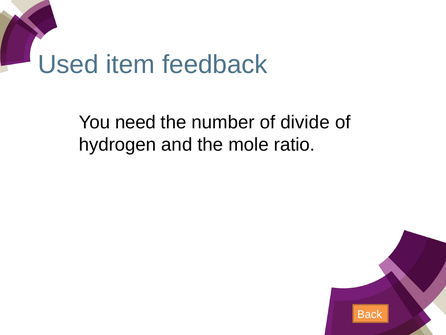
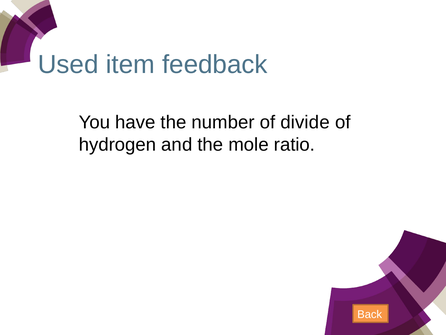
need: need -> have (135, 122)
